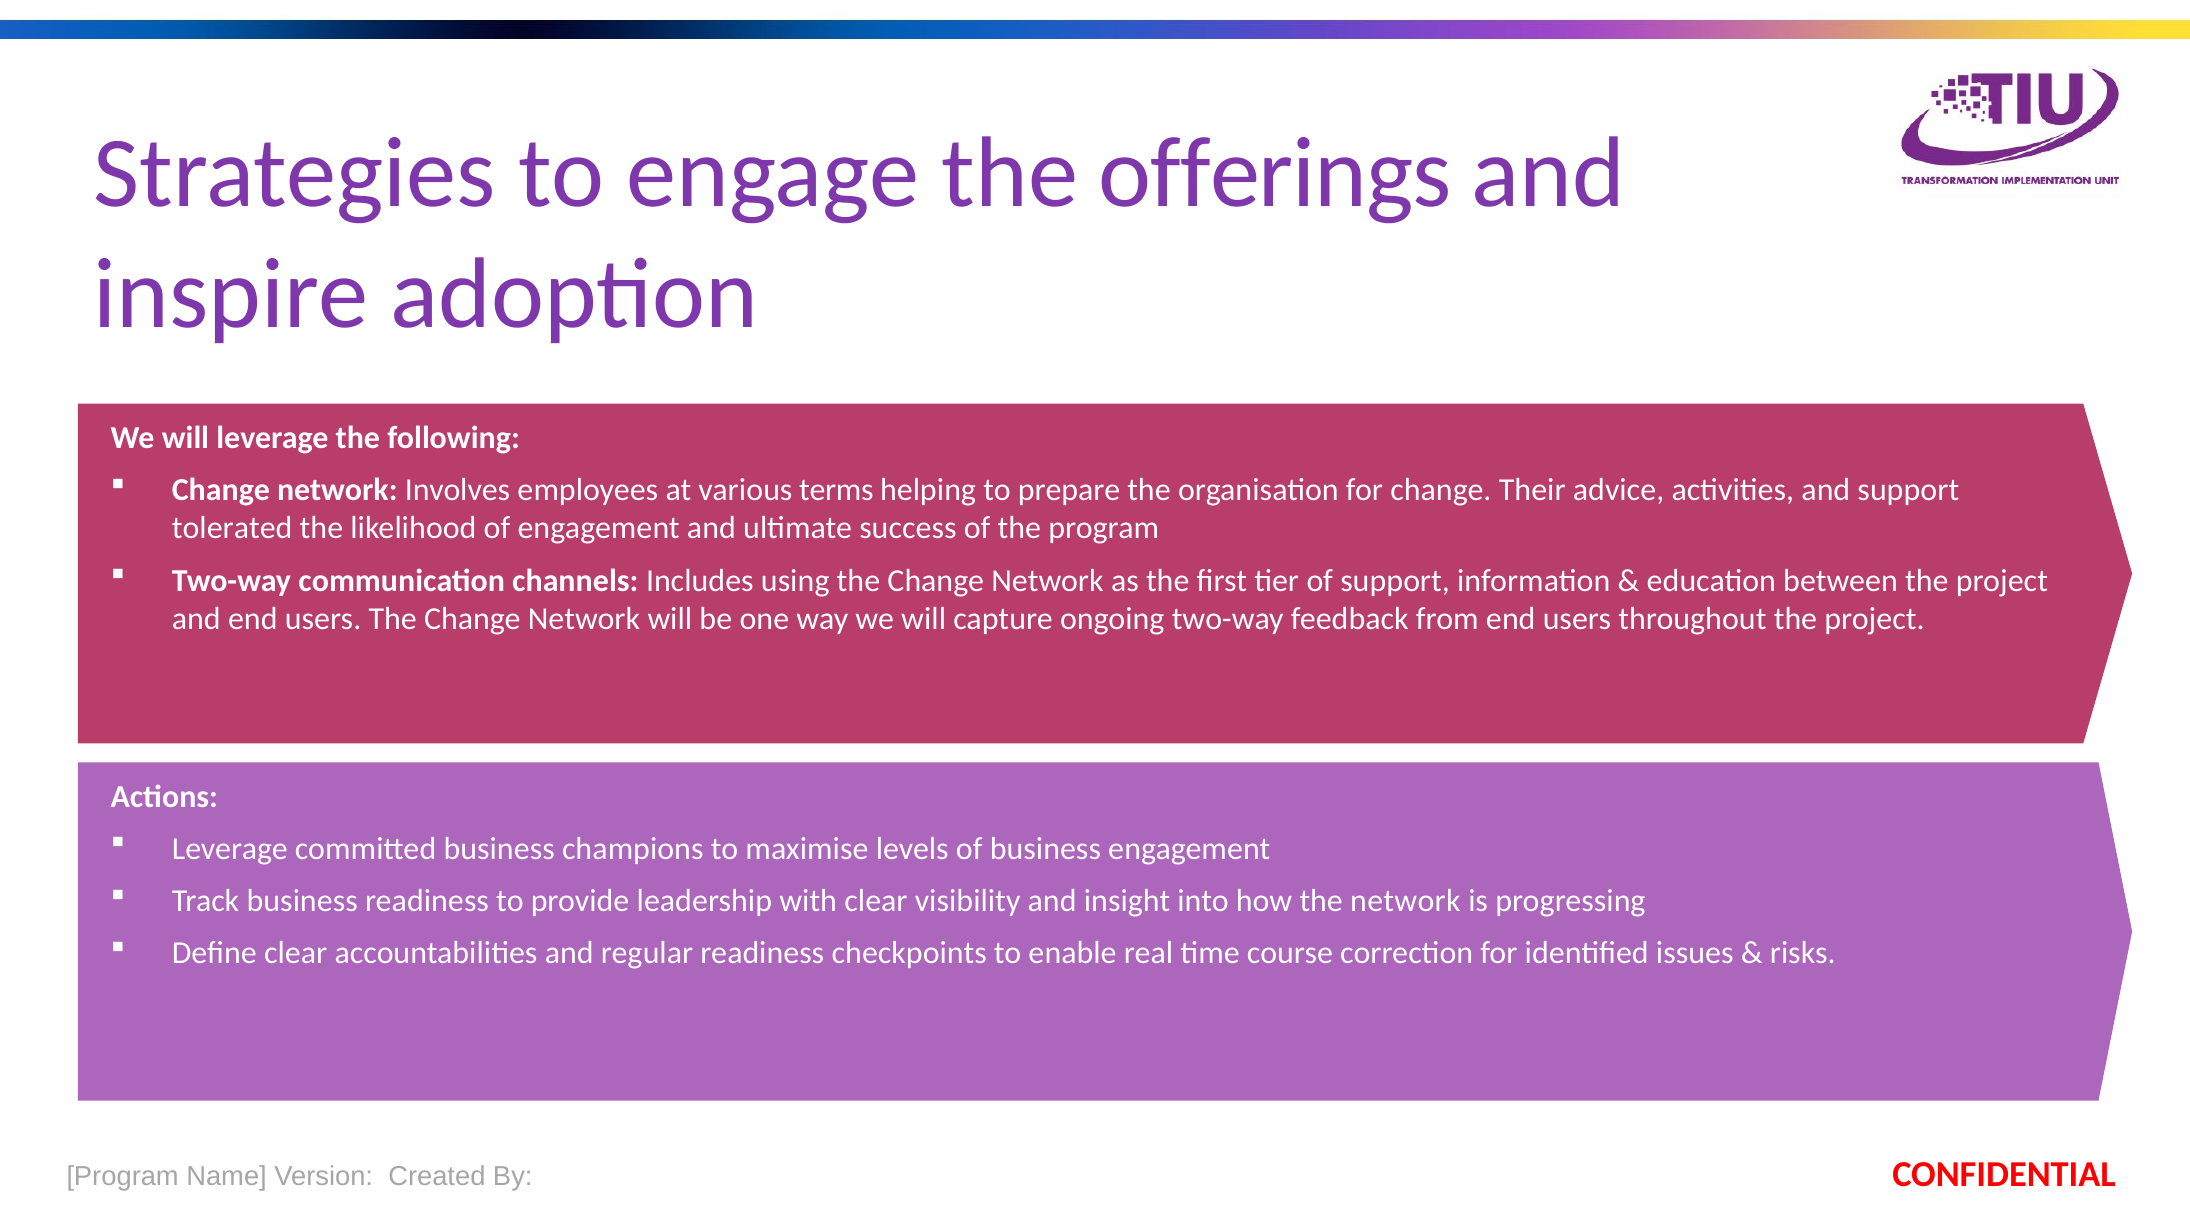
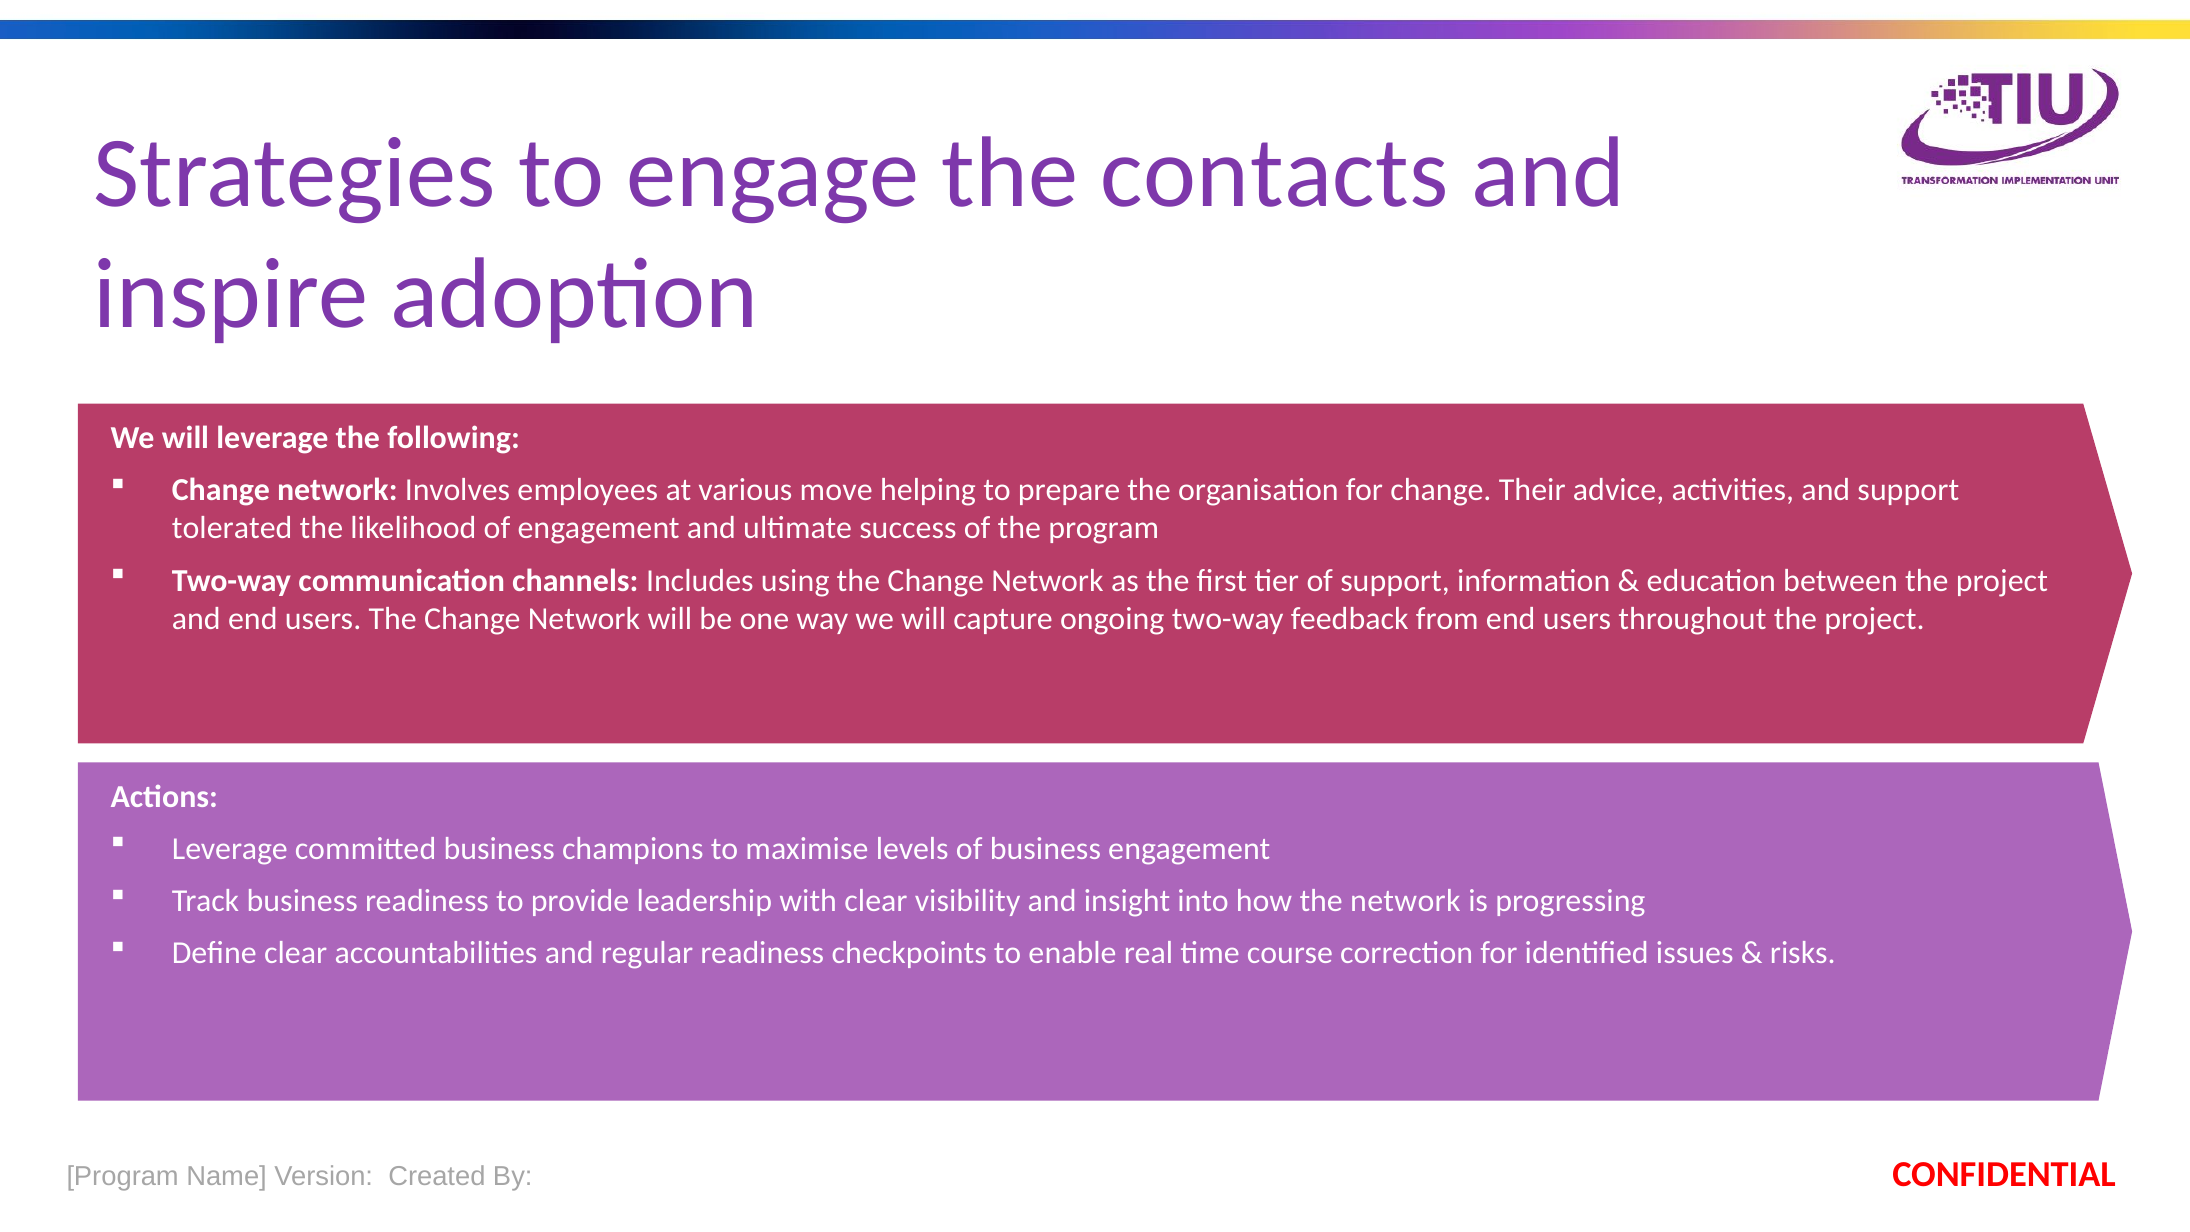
offerings: offerings -> contacts (1275, 174)
terms: terms -> move (836, 490)
